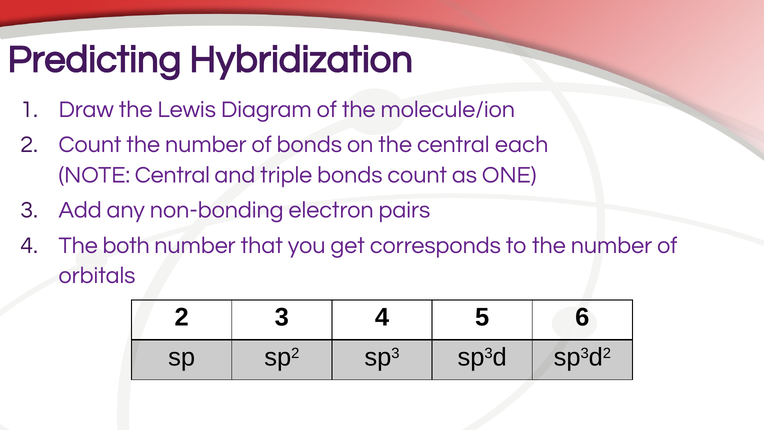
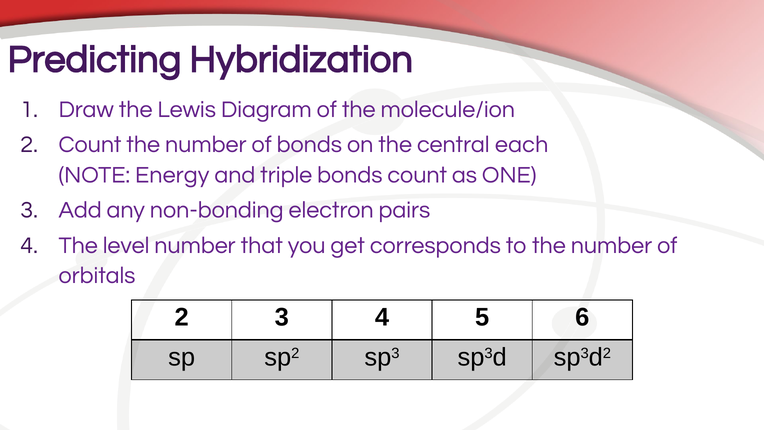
NOTE Central: Central -> Energy (172, 175)
both: both -> level (126, 245)
